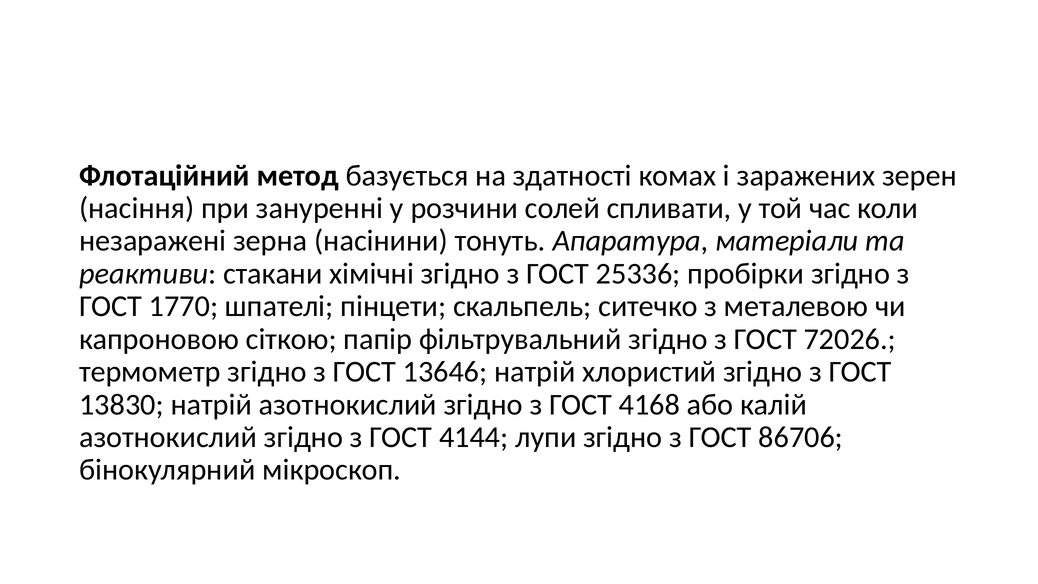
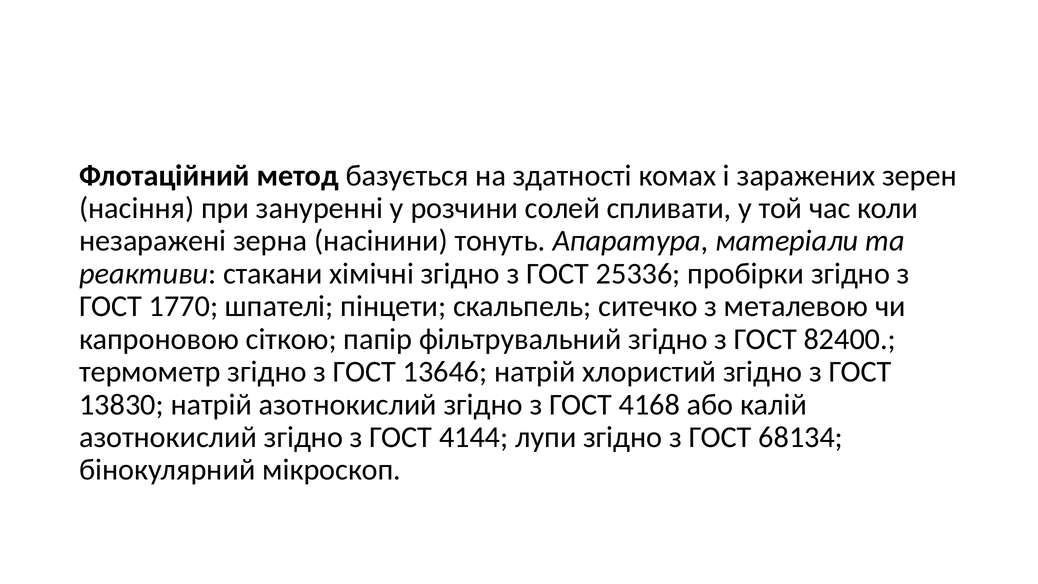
72026: 72026 -> 82400 (850, 339)
86706: 86706 -> 68134 (801, 437)
